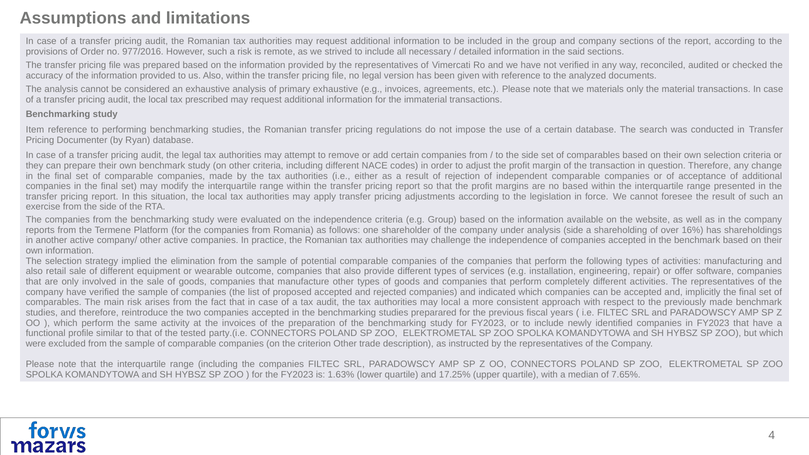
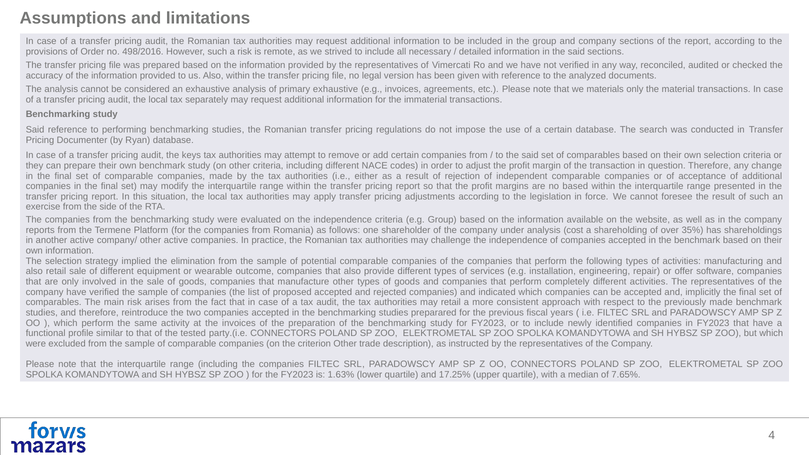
977/2016: 977/2016 -> 498/2016 (143, 52)
prescribed: prescribed -> separately (207, 100)
Item: Item -> Said (35, 130)
the legal: legal -> keys (191, 155)
to the side: side -> said (530, 155)
analysis side: side -> cost (573, 230)
16%: 16% -> 35% (693, 230)
may local: local -> retail (451, 302)
